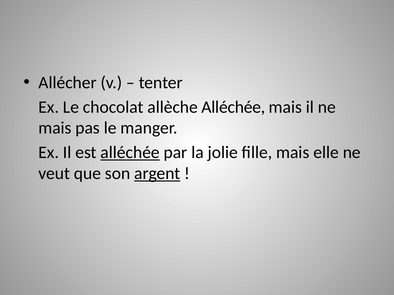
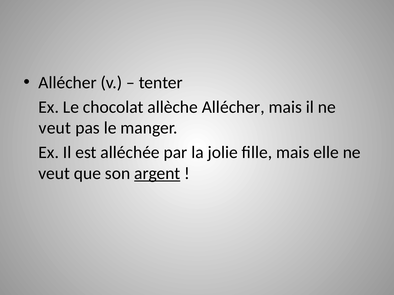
allèche Alléchée: Alléchée -> Allécher (233, 107)
mais: mais -> veut (55, 128)
alléchée underline: present -> none (130, 153)
